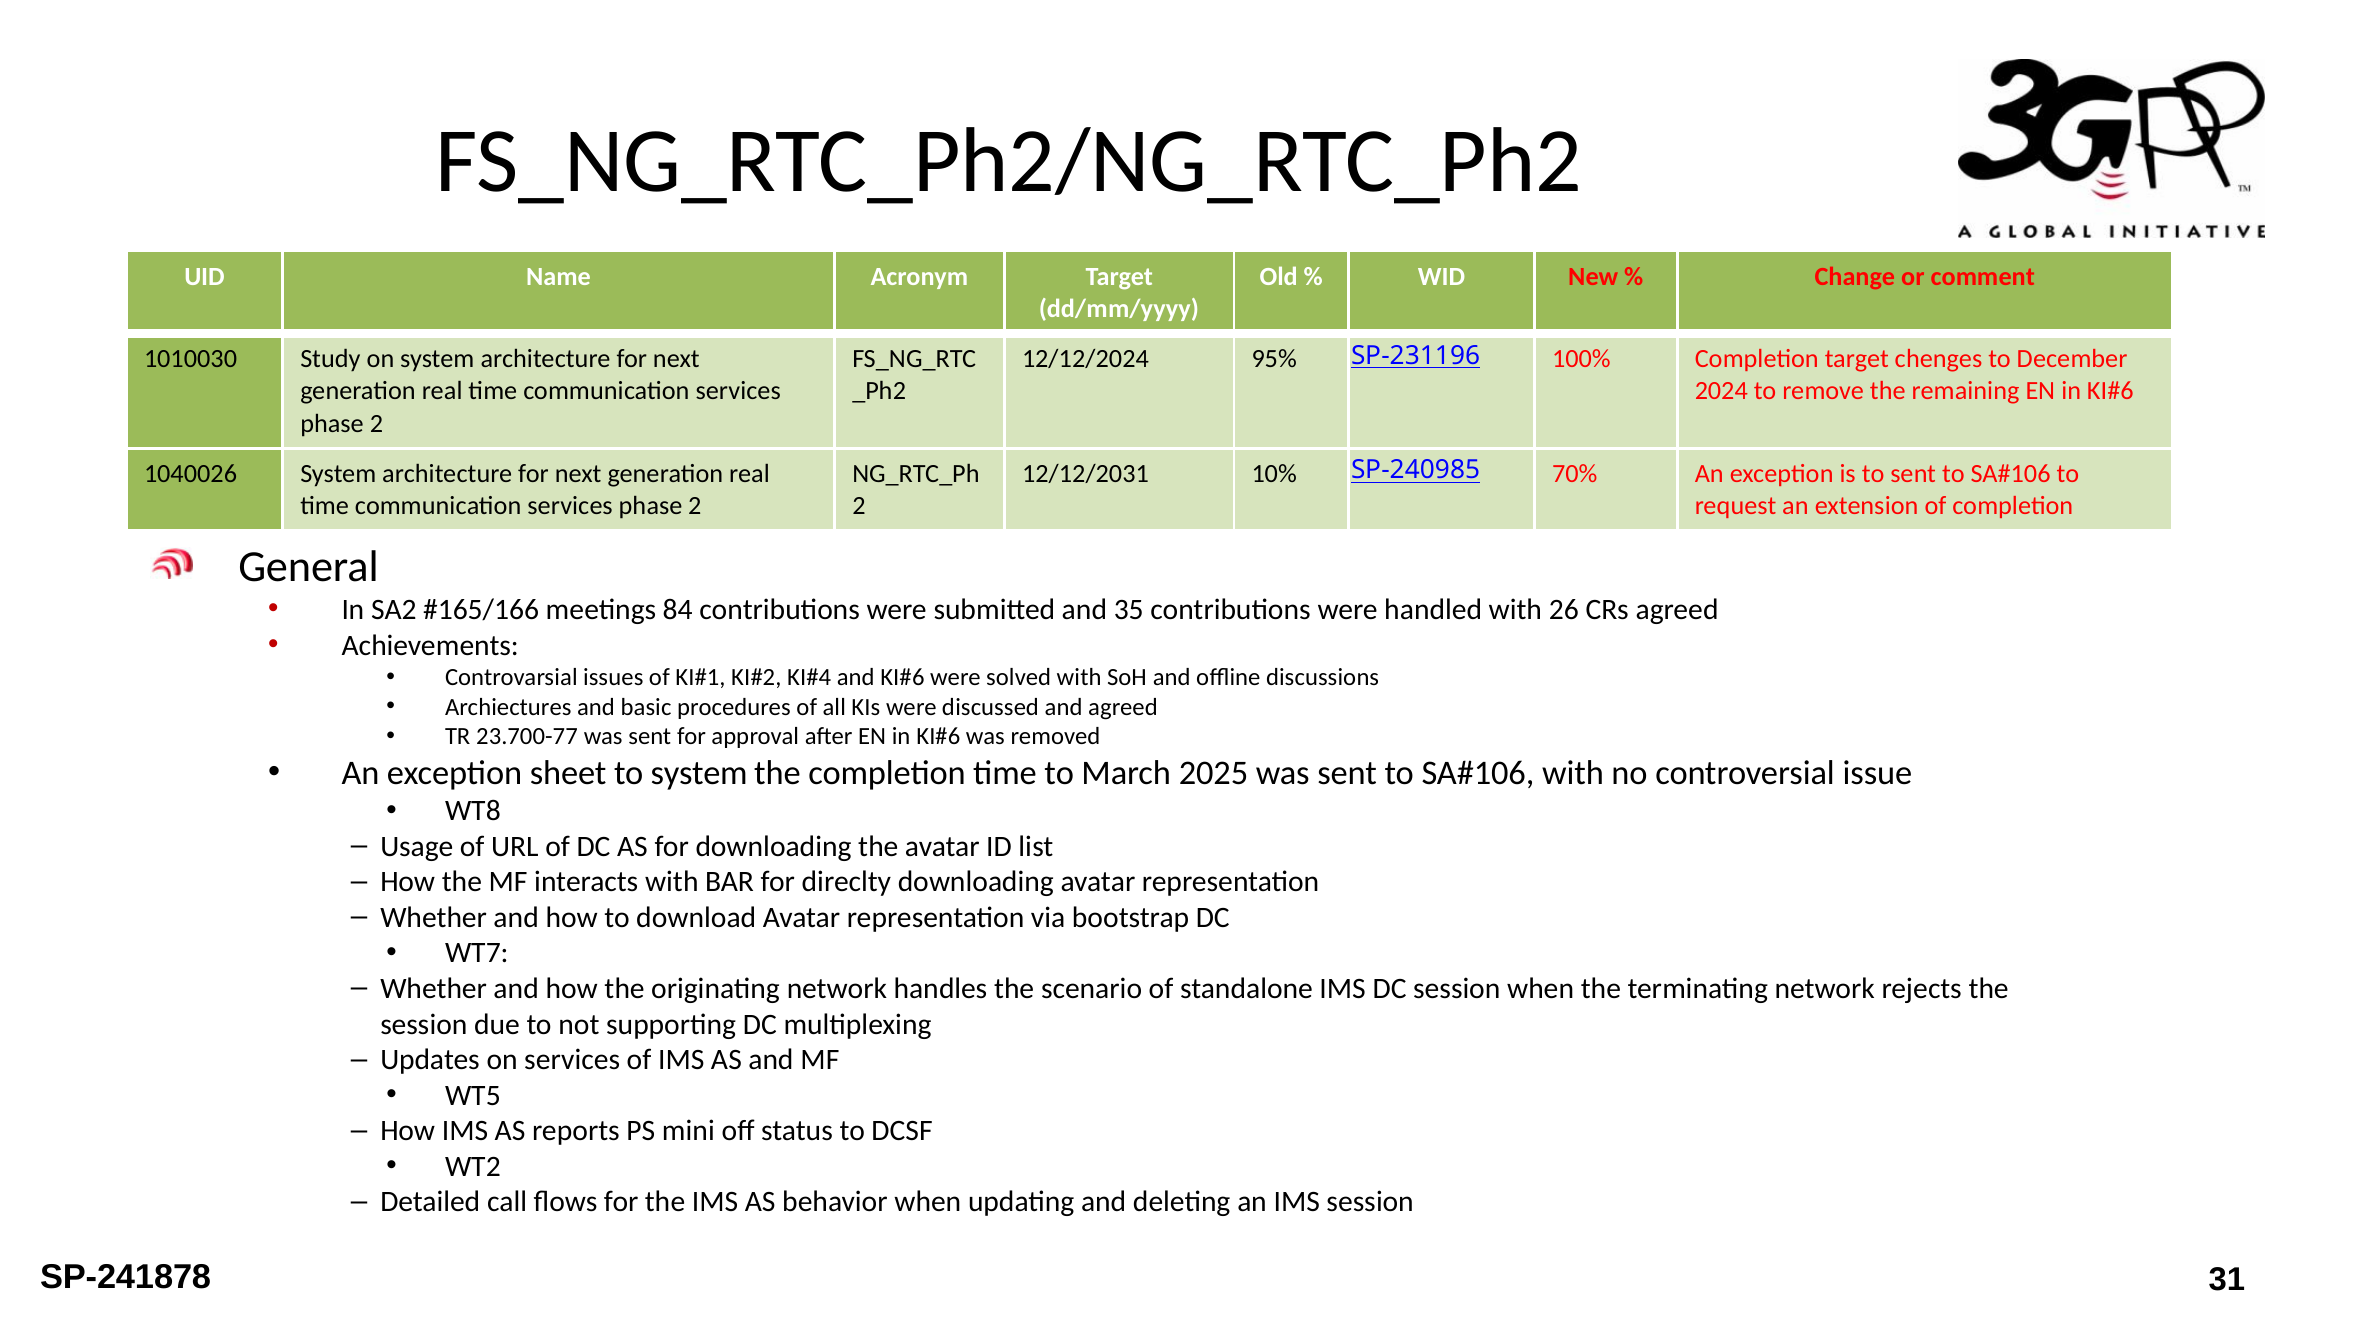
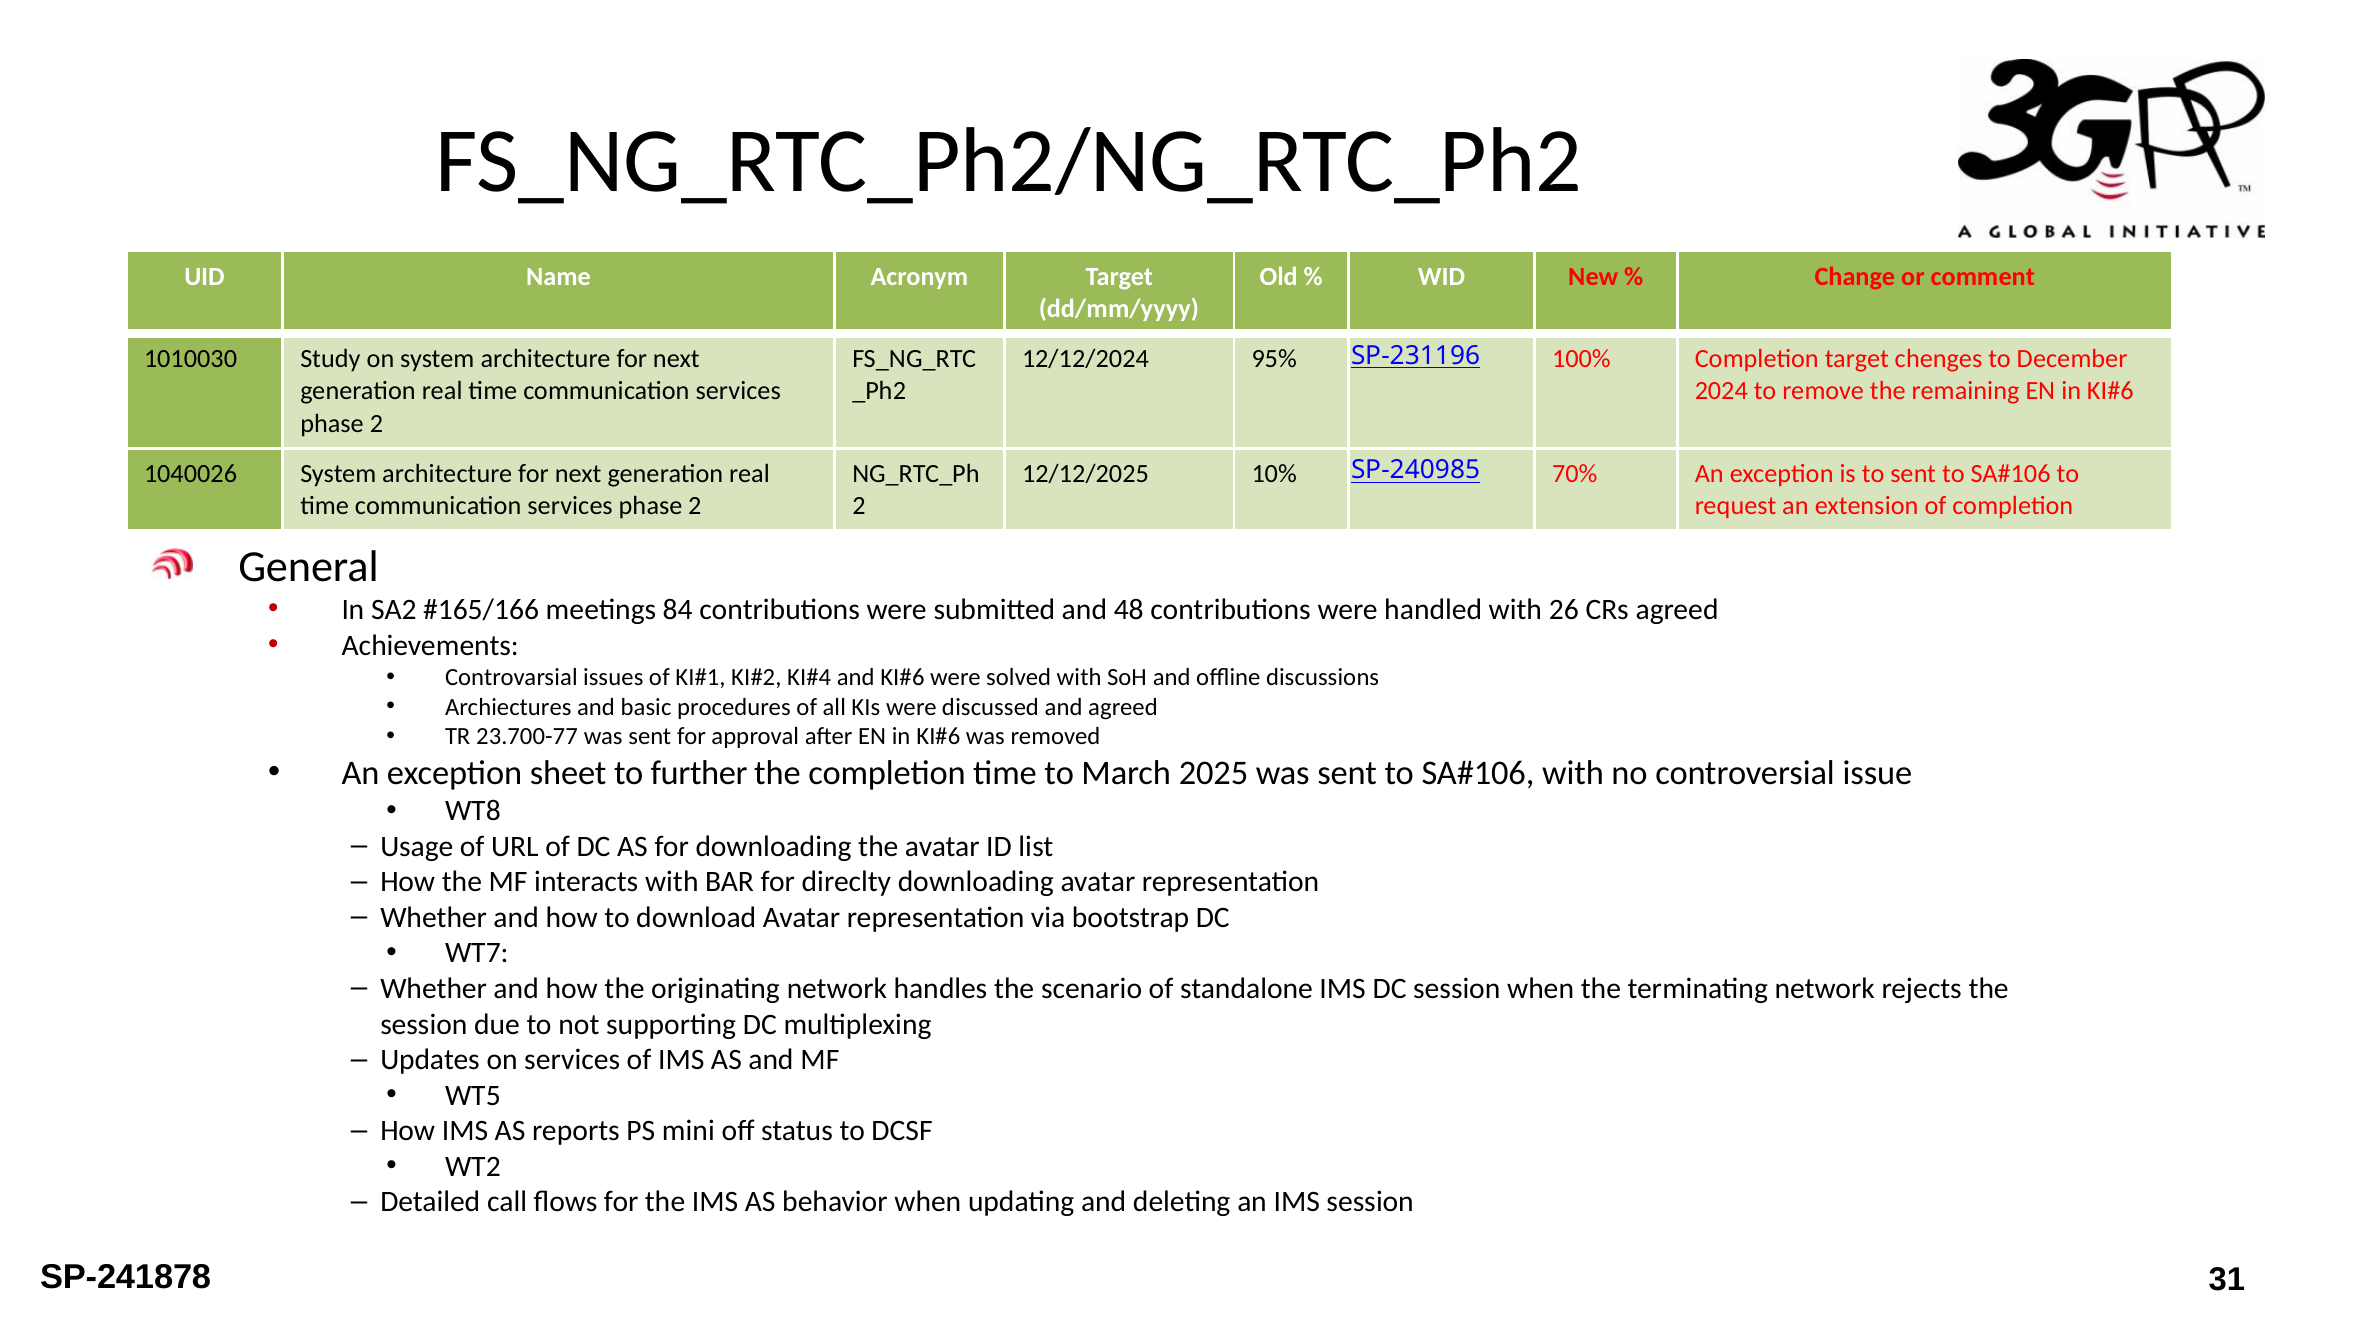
12/12/2031: 12/12/2031 -> 12/12/2025 (1085, 473)
35: 35 -> 48 (1129, 610)
to system: system -> further (699, 773)
